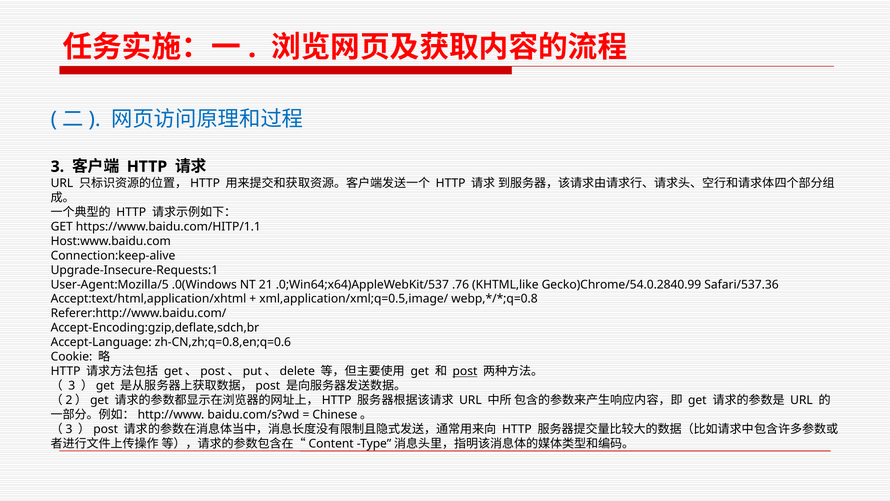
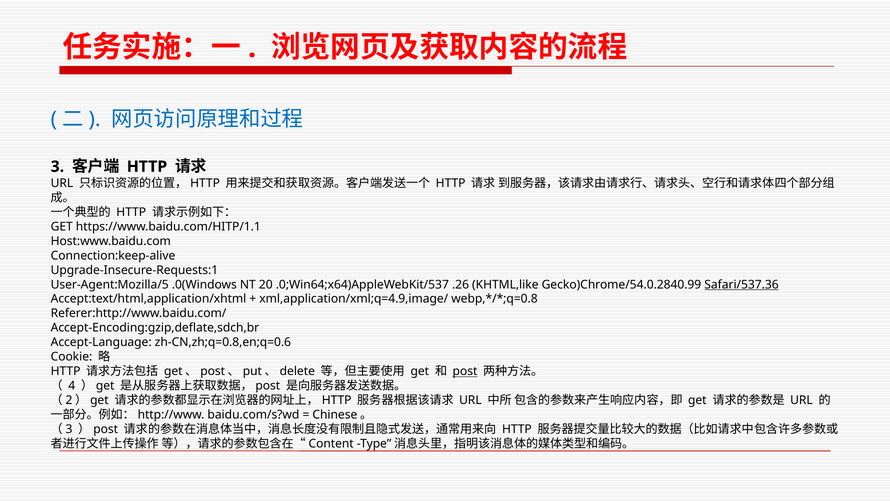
21: 21 -> 20 (266, 284)
.76: .76 -> .26 (461, 284)
Safari/537.36 underline: none -> present (742, 284)
xml,application/xml;q=0.5,image/: xml,application/xml;q=0.5,image/ -> xml,application/xml;q=4.9,image/ (354, 299)
3: 3 -> 4 (72, 386)
